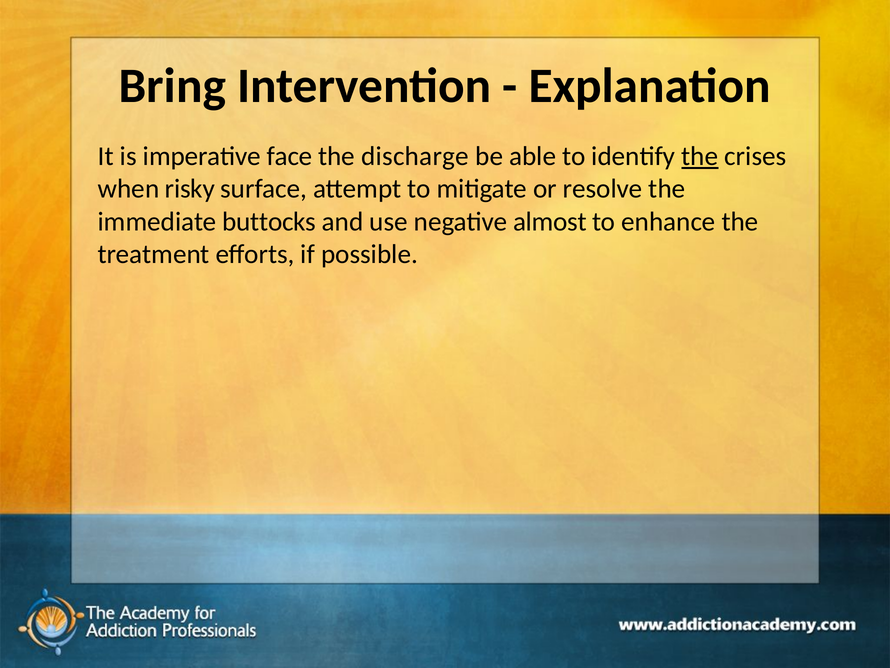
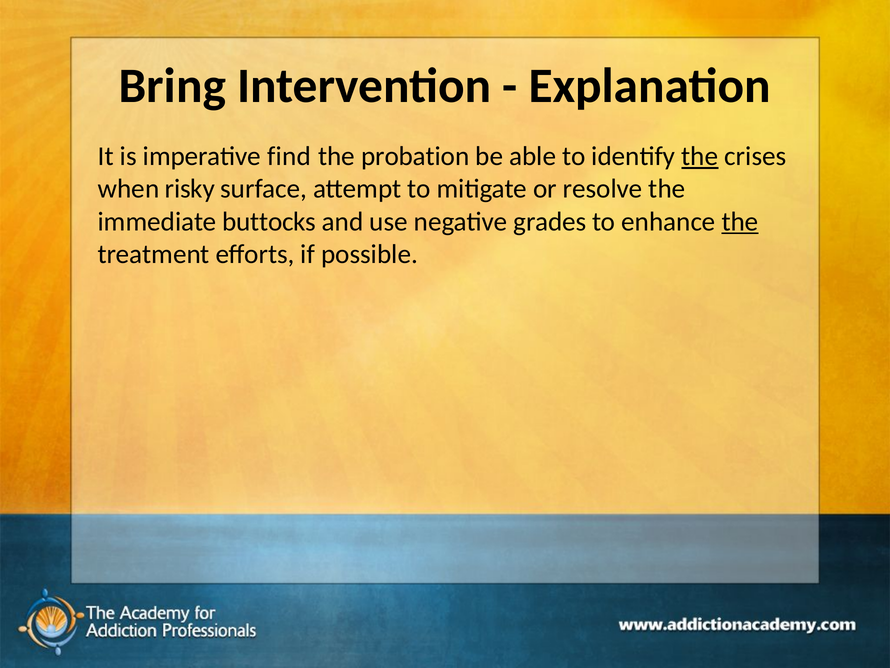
face: face -> find (289, 156)
discharge: discharge -> probation (415, 156)
almost: almost -> grades (550, 221)
the underline: none -> present (740, 221)
